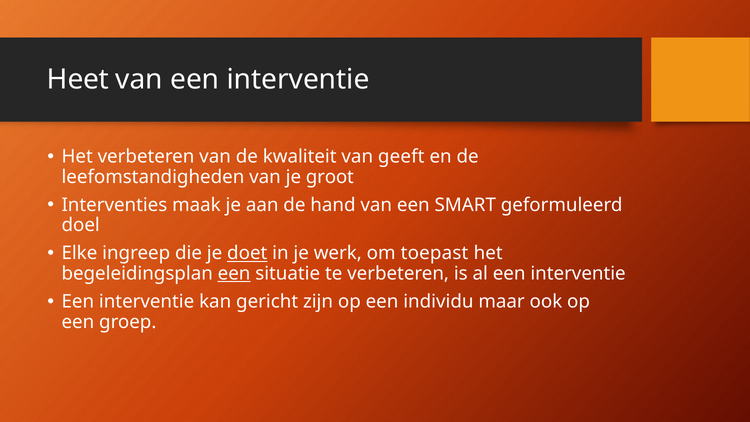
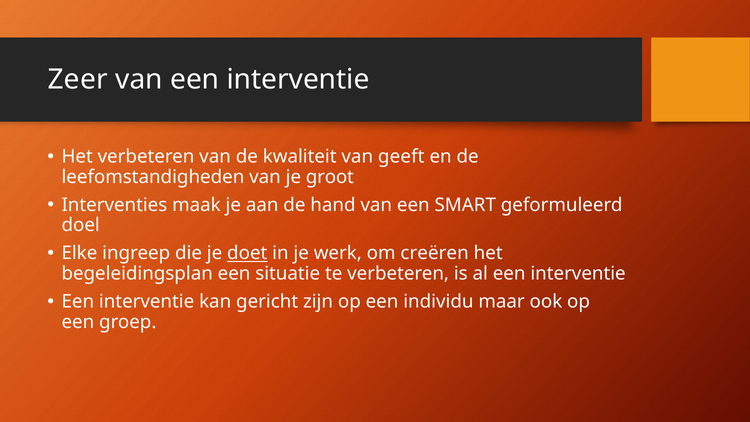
Heet: Heet -> Zeer (78, 79)
toepast: toepast -> creëren (435, 253)
een underline: present -> none (234, 273)
